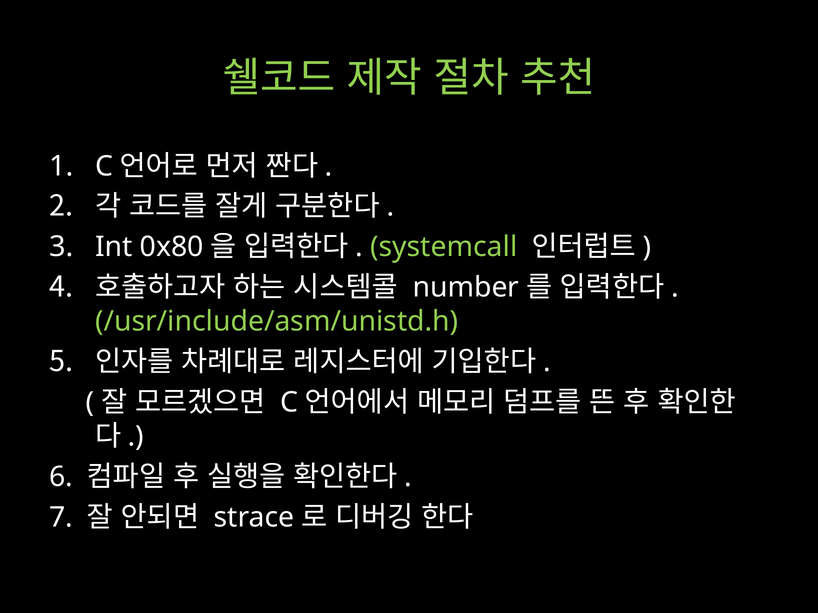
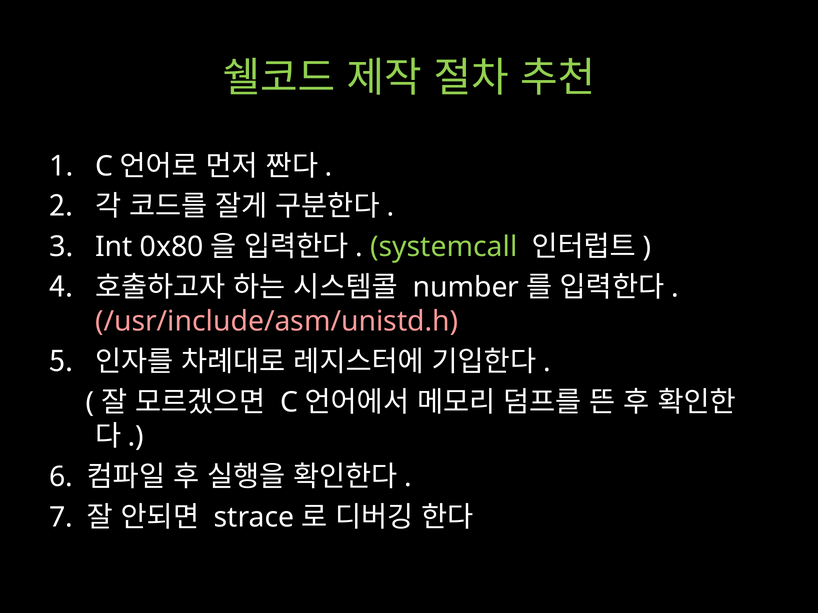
/usr/include/asm/unistd.h colour: light green -> pink (277, 322)
